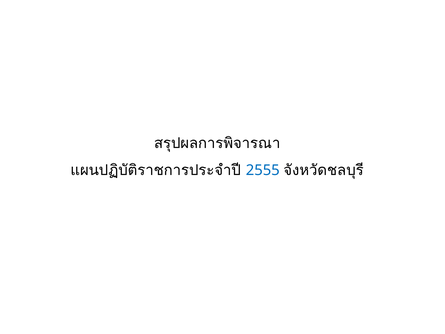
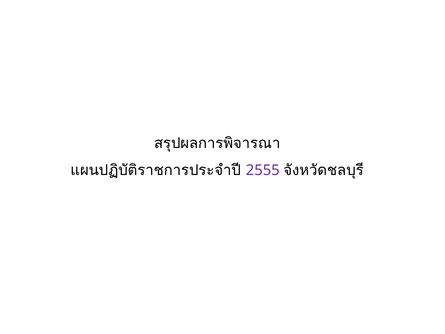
2555 colour: blue -> purple (263, 170)
